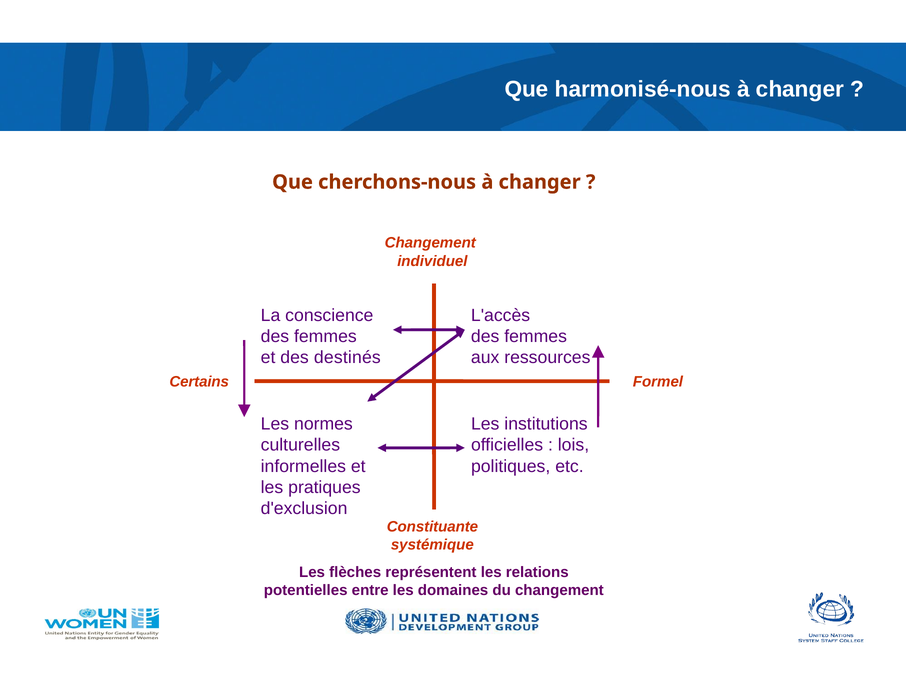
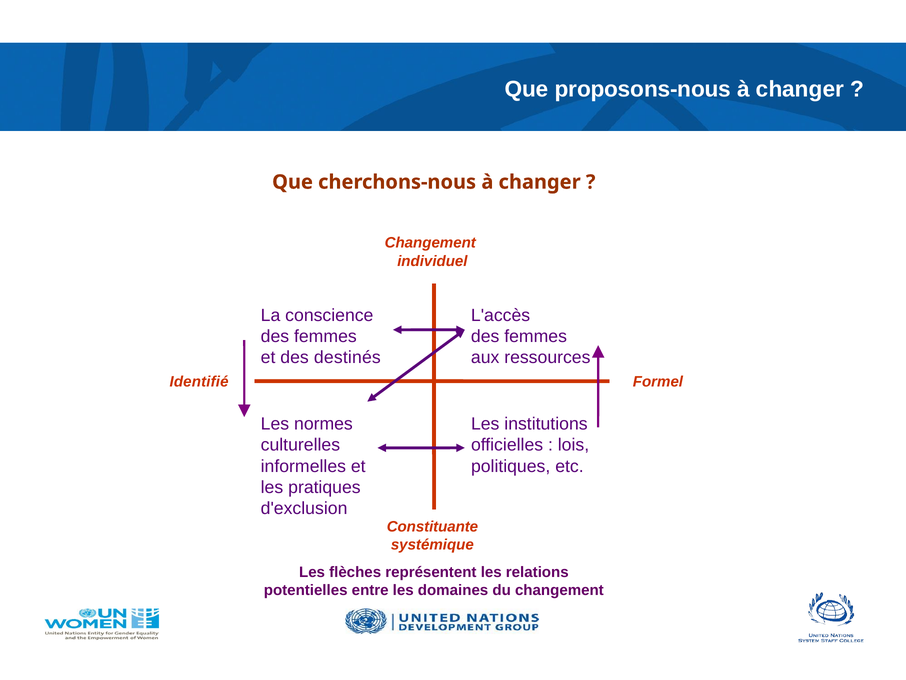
harmonisé-nous: harmonisé-nous -> proposons-nous (643, 89)
Certains: Certains -> Identifié (199, 382)
